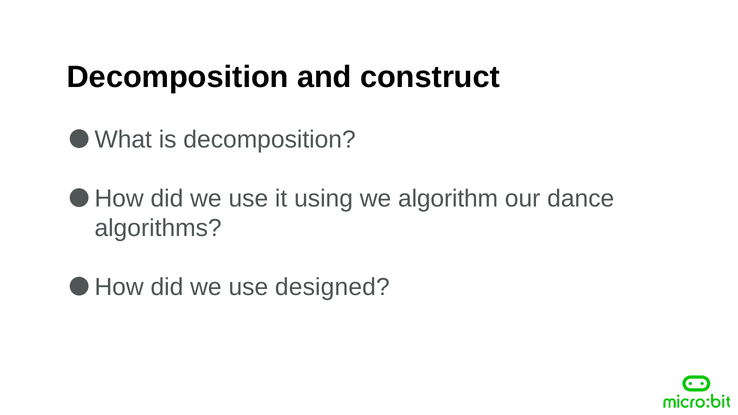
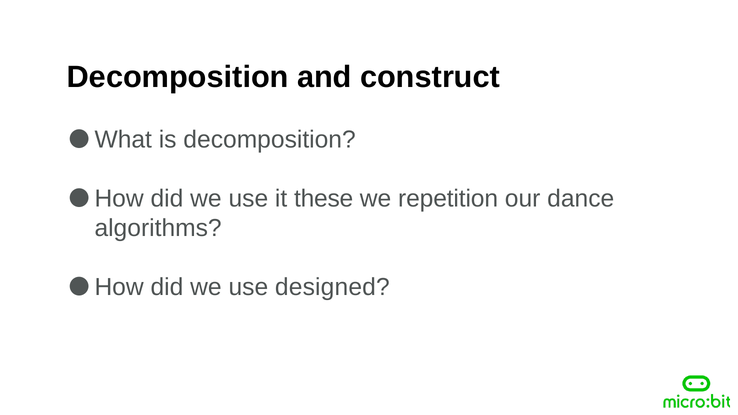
using: using -> these (324, 199)
algorithm: algorithm -> repetition (448, 199)
